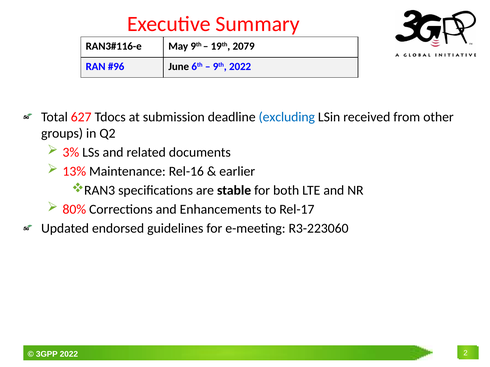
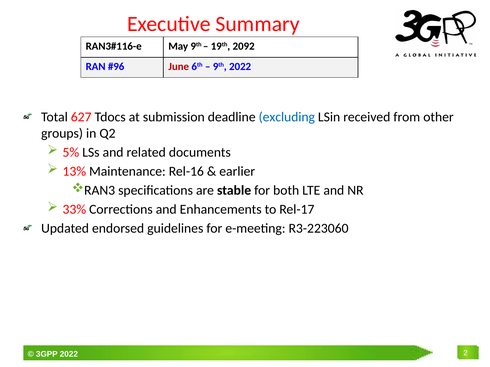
2079: 2079 -> 2092 (244, 46)
June colour: black -> red (179, 67)
3%: 3% -> 5% (71, 152)
80%: 80% -> 33% (74, 210)
